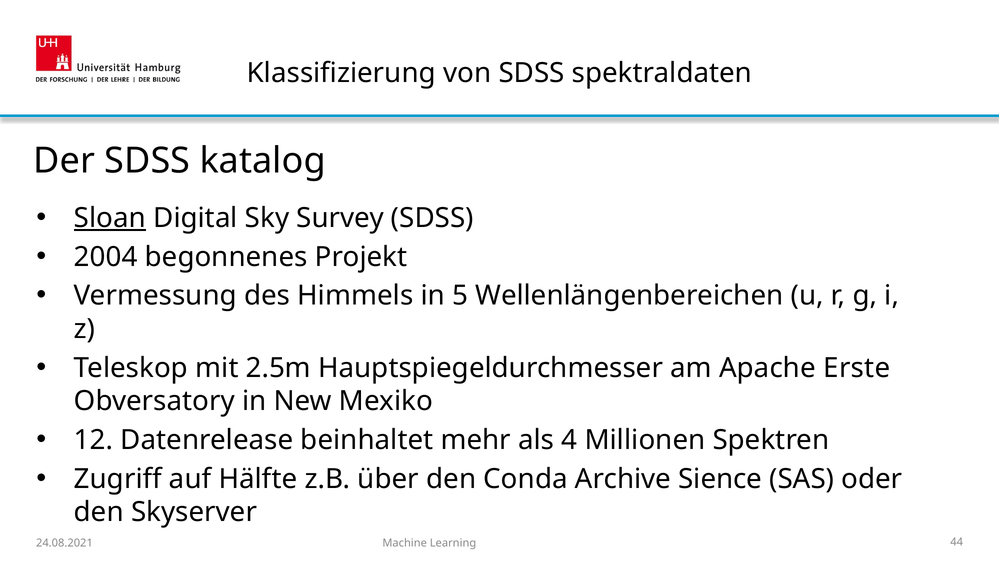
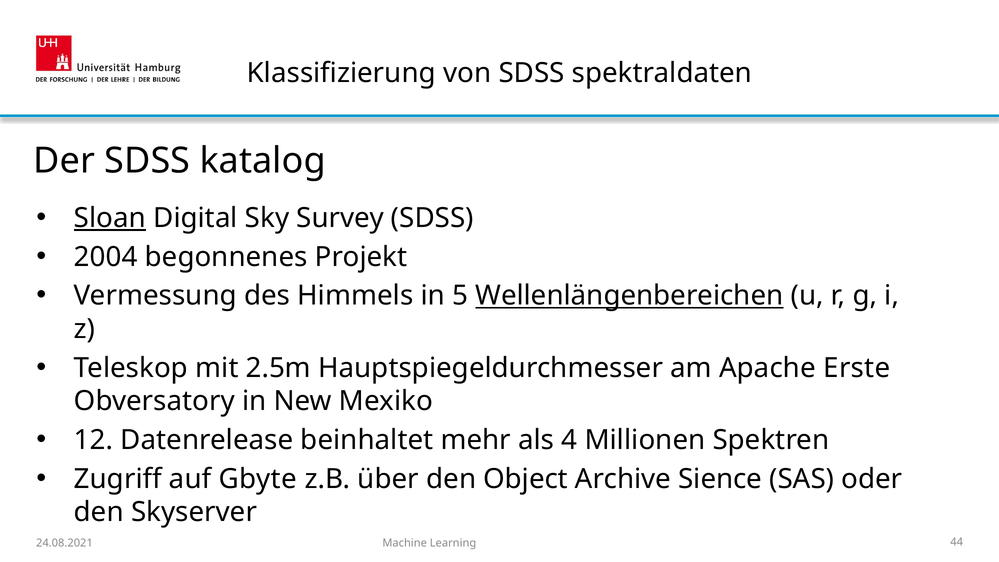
Wellenlängenbereichen underline: none -> present (629, 296)
Hälfte: Hälfte -> Gbyte (258, 479)
Conda: Conda -> Object (526, 479)
